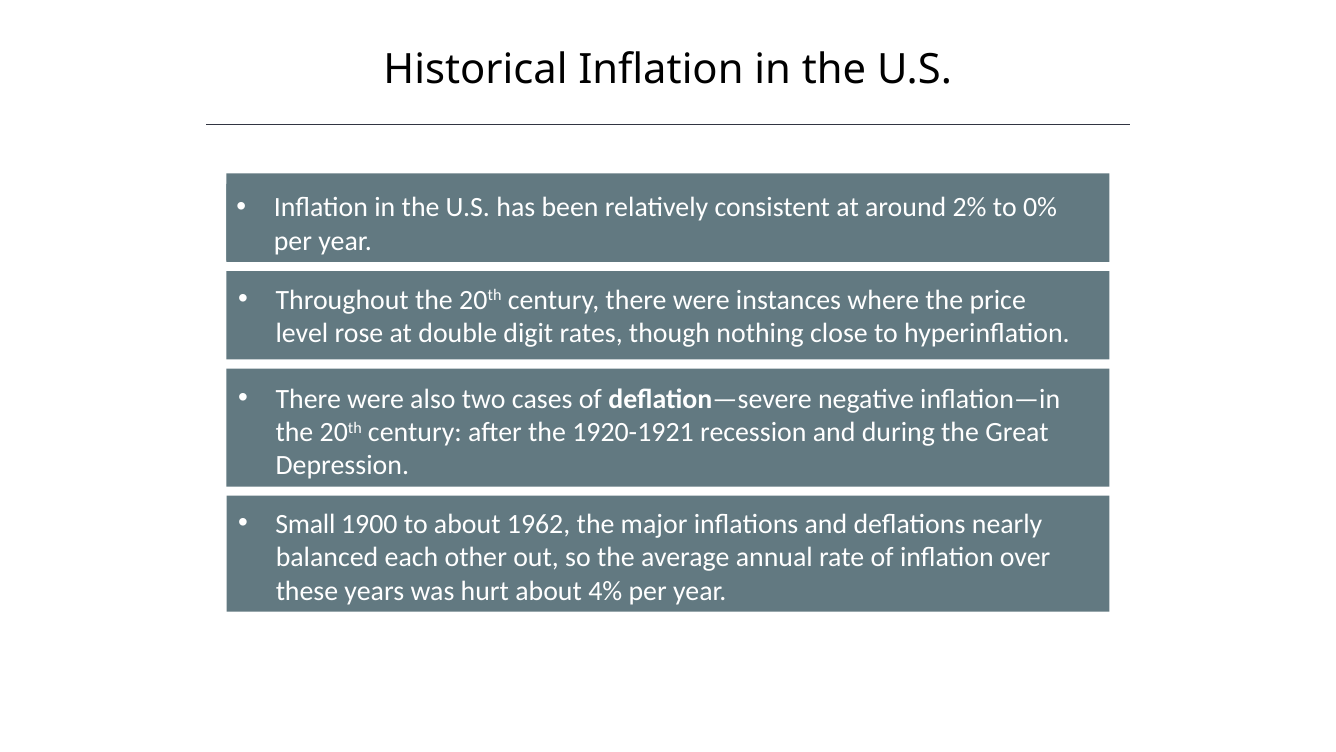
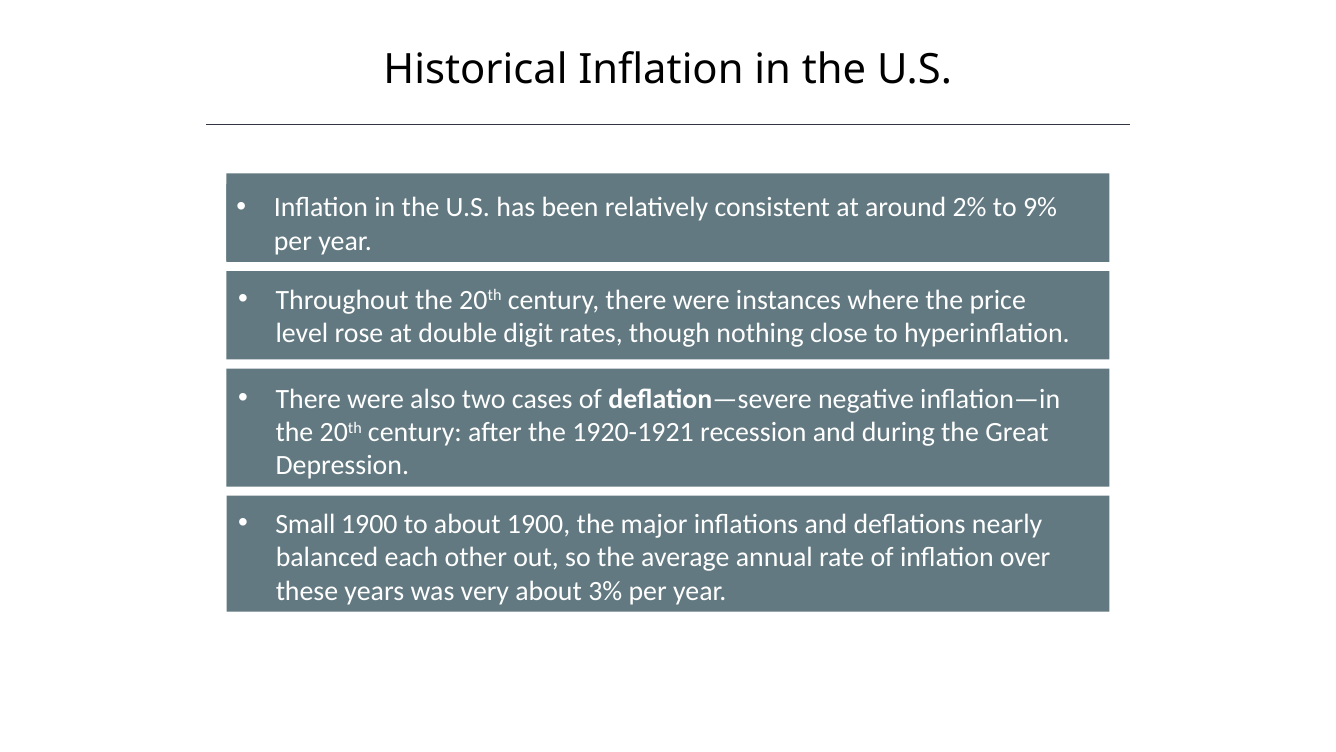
0%: 0% -> 9% (1040, 207)
about 1962: 1962 -> 1900 (539, 524)
hurt: hurt -> very (485, 591)
4%: 4% -> 3% (605, 591)
